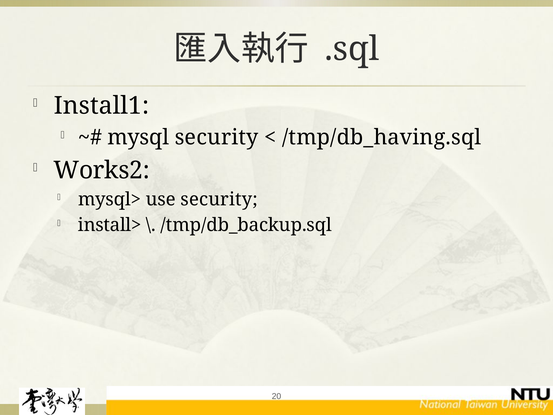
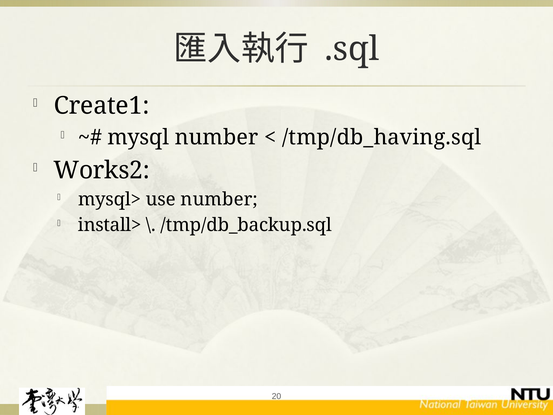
Install1: Install1 -> Create1 (102, 106)
mysql security: security -> number (217, 137)
use security: security -> number (219, 199)
